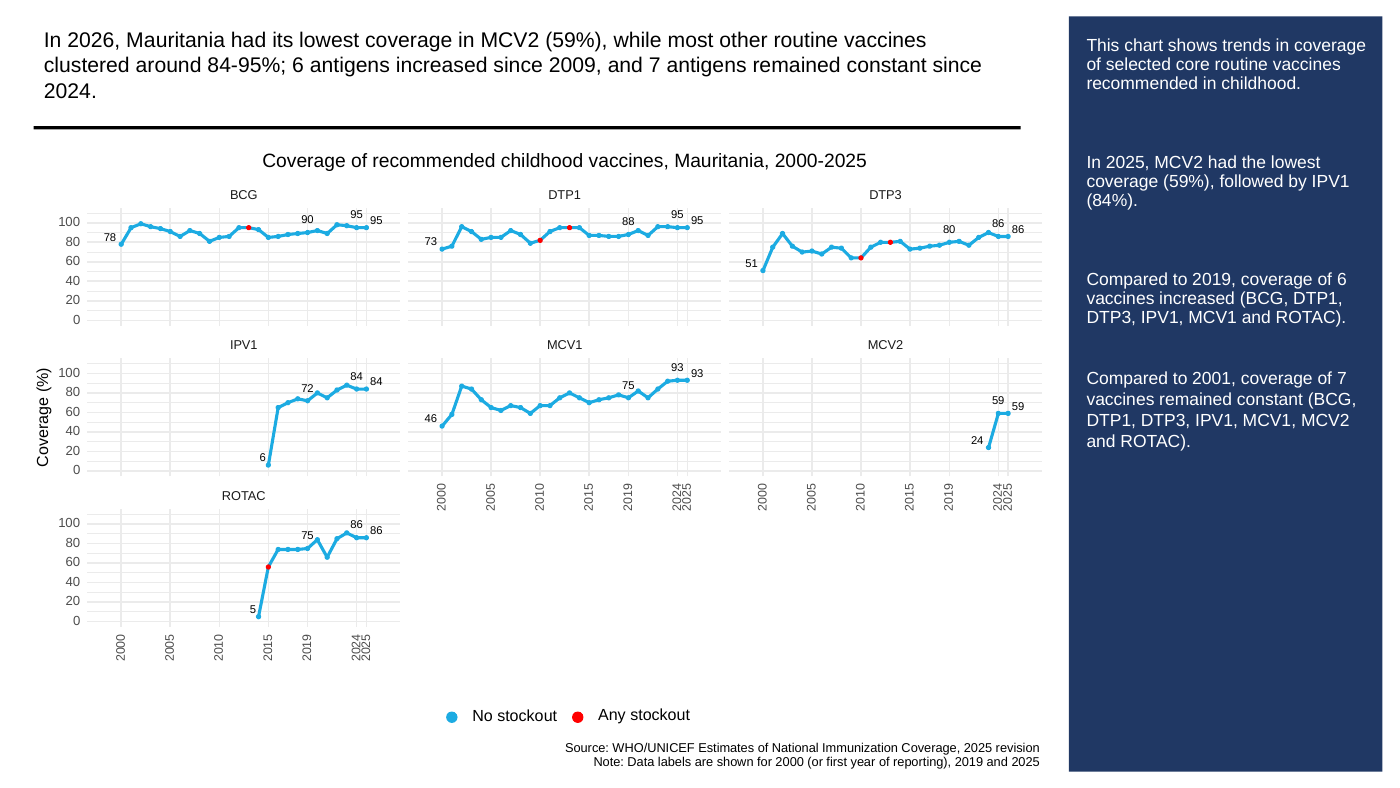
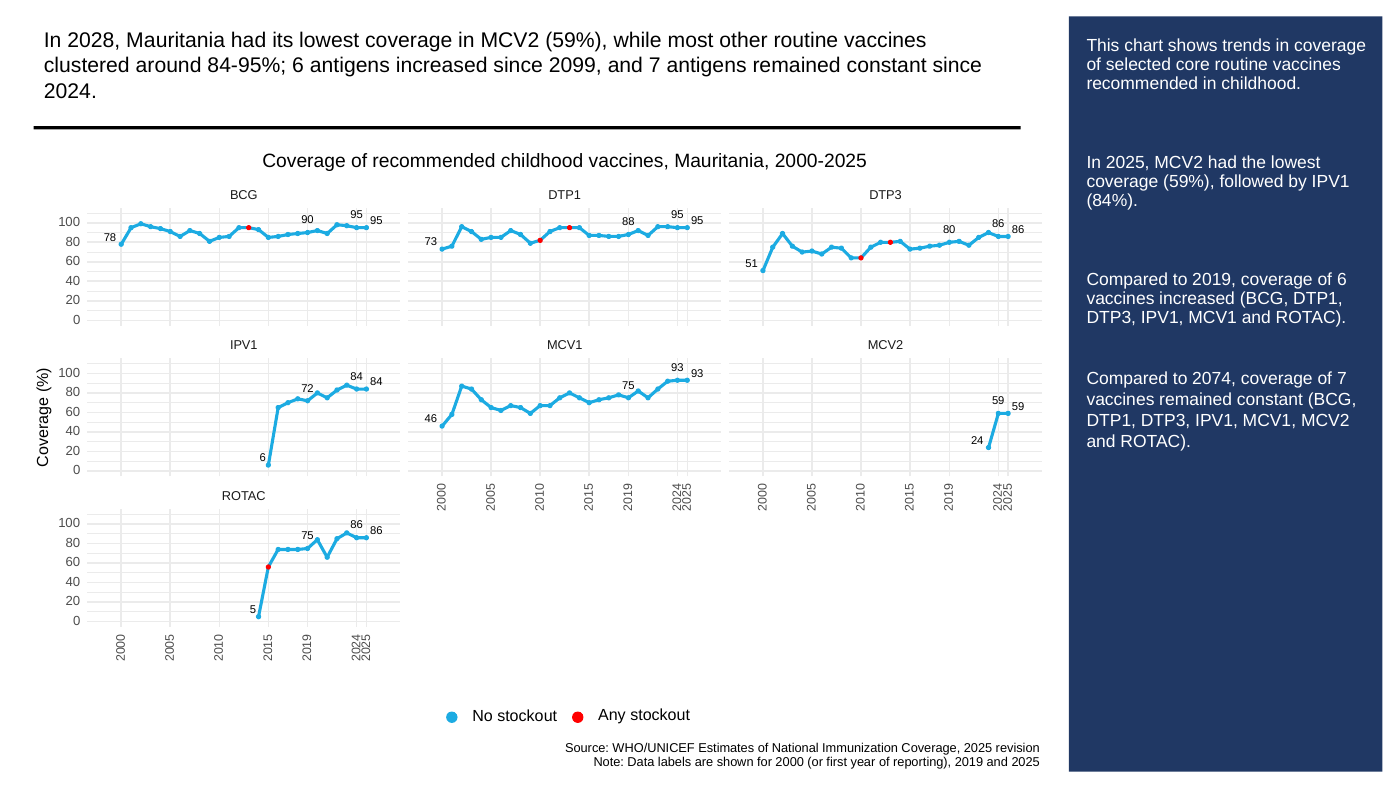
2026: 2026 -> 2028 (94, 40)
2009: 2009 -> 2099 (575, 66)
2001: 2001 -> 2074 (1214, 378)
